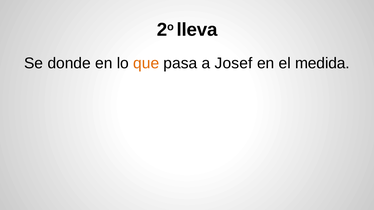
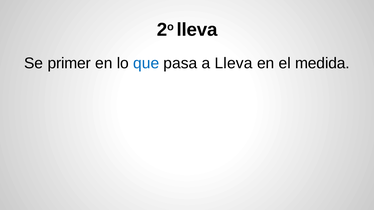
donde: donde -> primer (69, 63)
que colour: orange -> blue (146, 63)
a Josef: Josef -> Lleva (234, 63)
